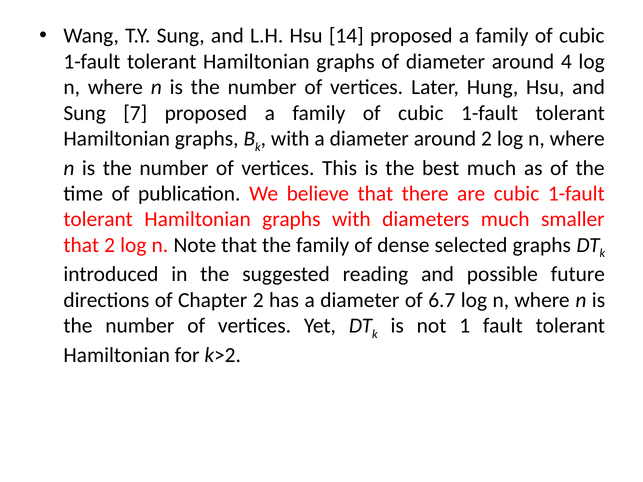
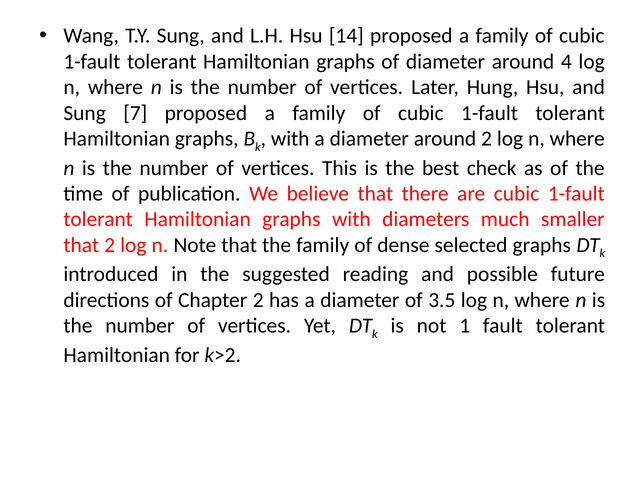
best much: much -> check (492, 168)
6.7: 6.7 -> 3.5 (442, 300)
